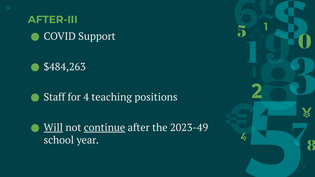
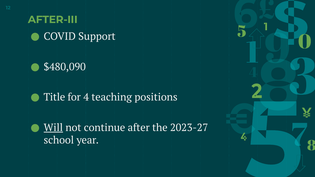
$484,263: $484,263 -> $480,090 (65, 67)
Staff: Staff -> Title (54, 97)
continue underline: present -> none (105, 128)
2023-49: 2023-49 -> 2023-27 (189, 128)
